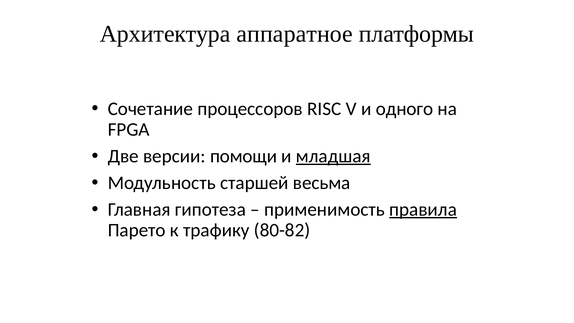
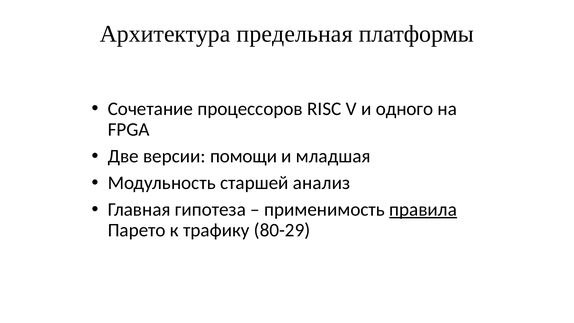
аппаратное: аппаратное -> предельная (295, 34)
младшая underline: present -> none (333, 156)
весьма: весьма -> анализ (322, 183)
80-82: 80-82 -> 80-29 (282, 230)
